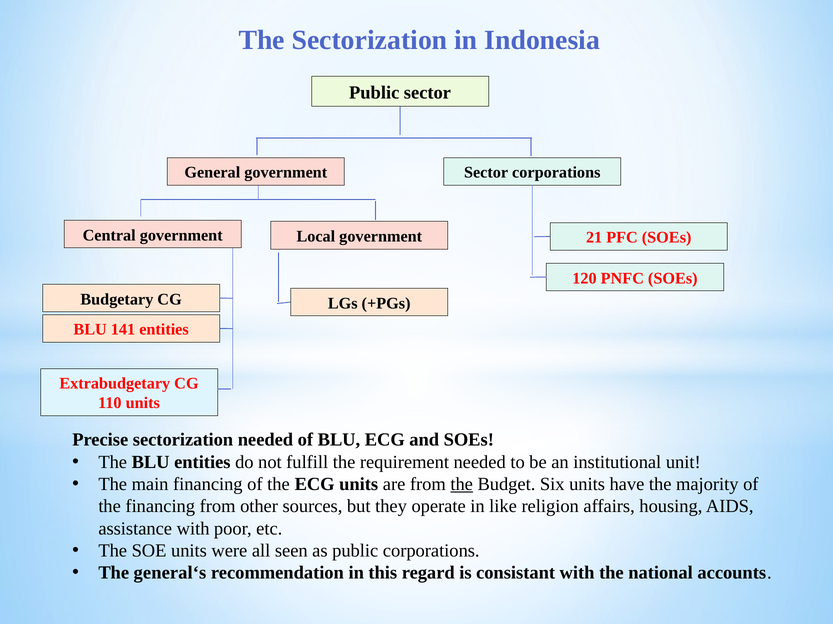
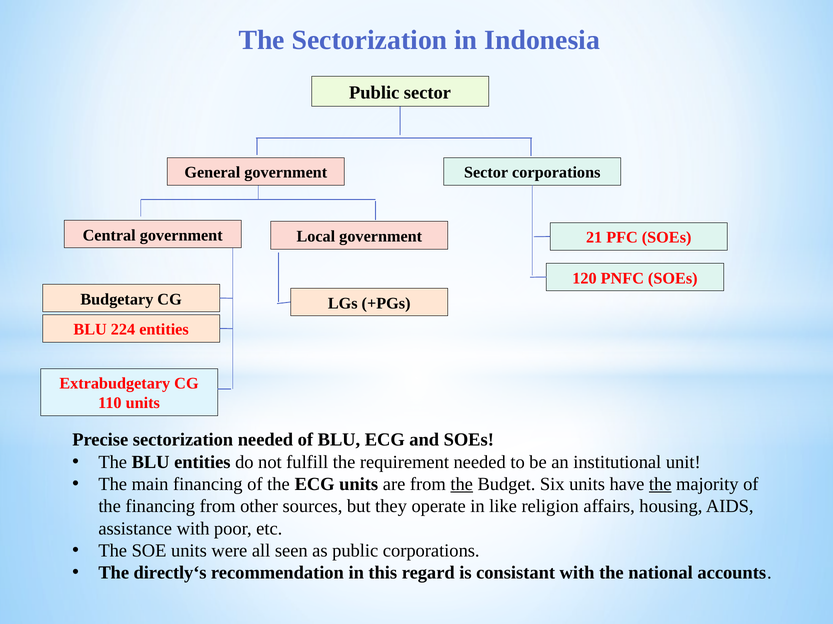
141: 141 -> 224 (123, 330)
the underline: none -> present (660, 485)
general‘s: general‘s -> directly‘s (170, 574)
